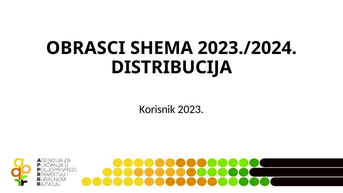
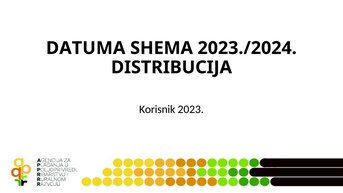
OBRASCI: OBRASCI -> DATUMA (86, 48)
